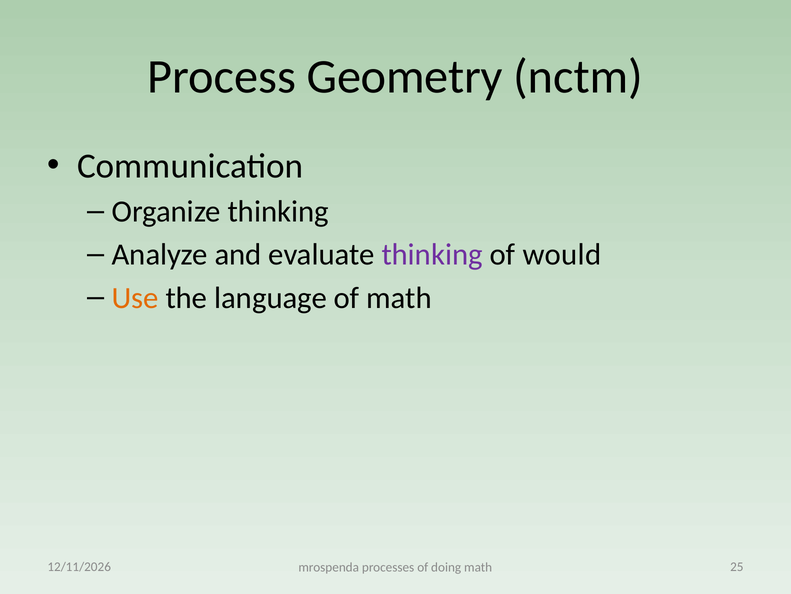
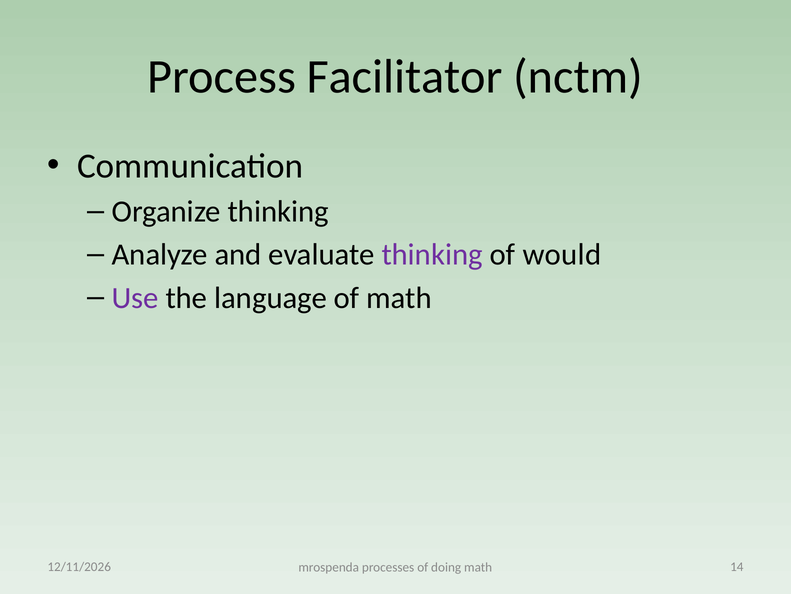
Geometry: Geometry -> Facilitator (405, 77)
Use colour: orange -> purple (135, 298)
25: 25 -> 14 (737, 566)
